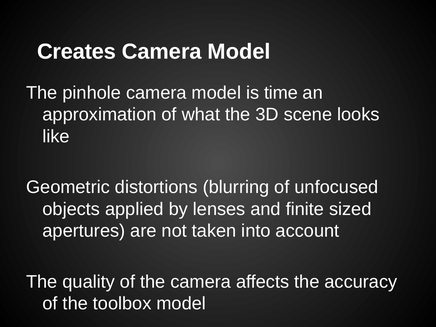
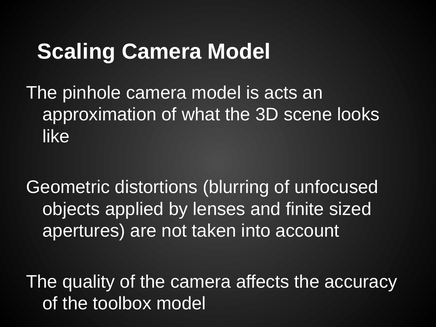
Creates: Creates -> Scaling (76, 52)
time: time -> acts (281, 93)
